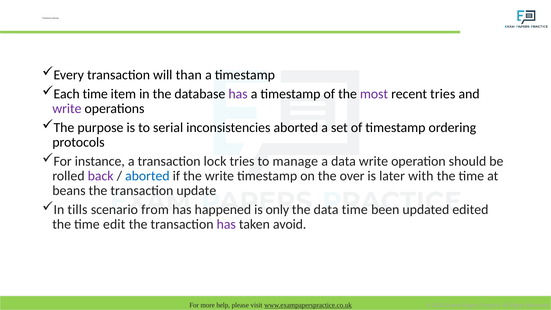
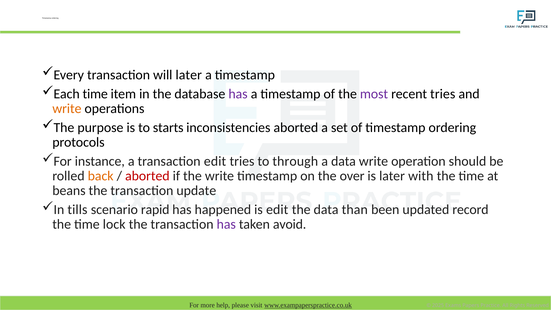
will than: than -> later (189, 75)
write colour: purple -> orange (67, 109)
serial: serial -> starts (168, 128)
transaction lock: lock -> edit (215, 161)
manage: manage -> through (295, 161)
back colour: purple -> orange (101, 176)
aborted colour: blue -> red (147, 176)
from: from -> rapid (155, 210)
is only: only -> edit (277, 210)
data time: time -> than (355, 210)
edited: edited -> record (470, 210)
edit: edit -> lock (114, 224)
